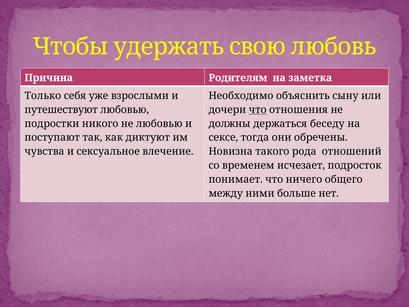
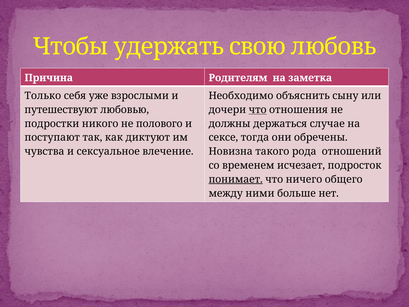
не любовью: любовью -> полового (159, 124)
беседу: беседу -> случае (327, 124)
понимает underline: none -> present (236, 179)
